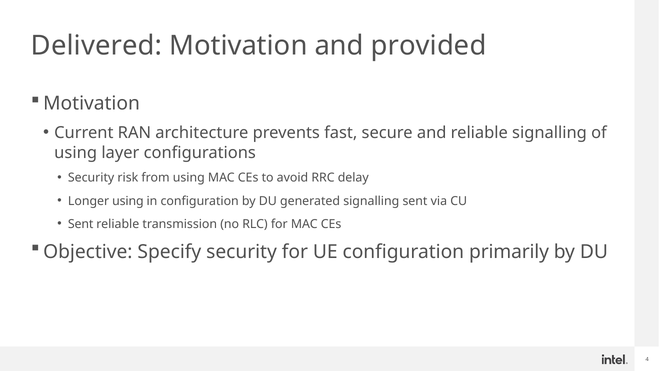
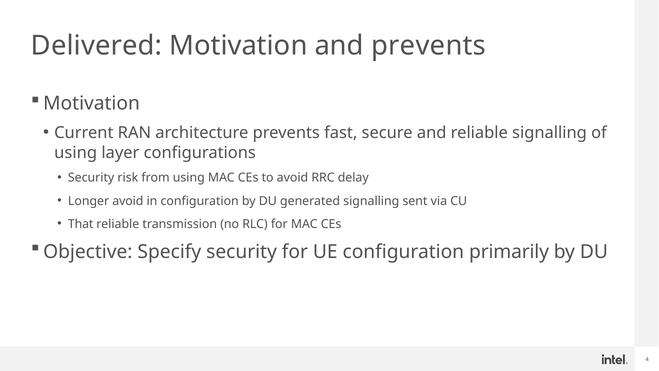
and provided: provided -> prevents (429, 46)
Longer using: using -> avoid (128, 201)
Sent: Sent -> That (81, 224)
